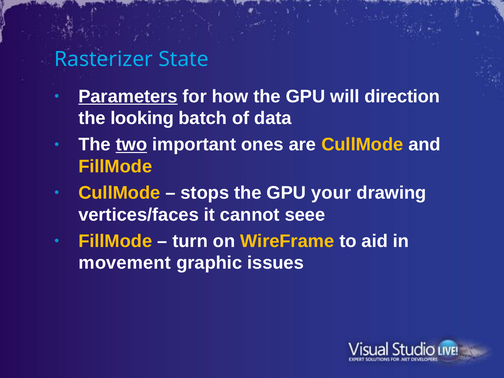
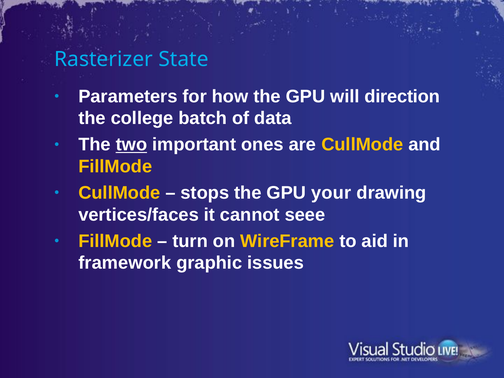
Parameters underline: present -> none (128, 96)
looking: looking -> college (142, 118)
movement: movement -> framework (125, 263)
